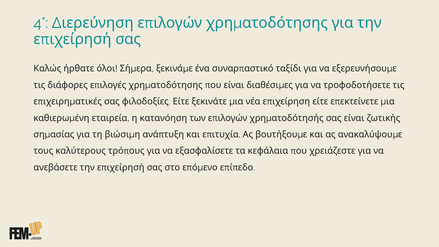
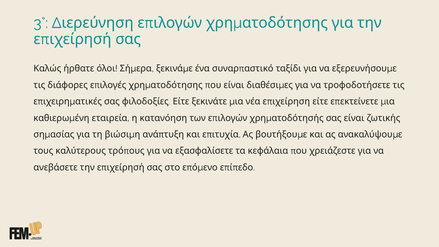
4°: 4° -> 3° (41, 23)
